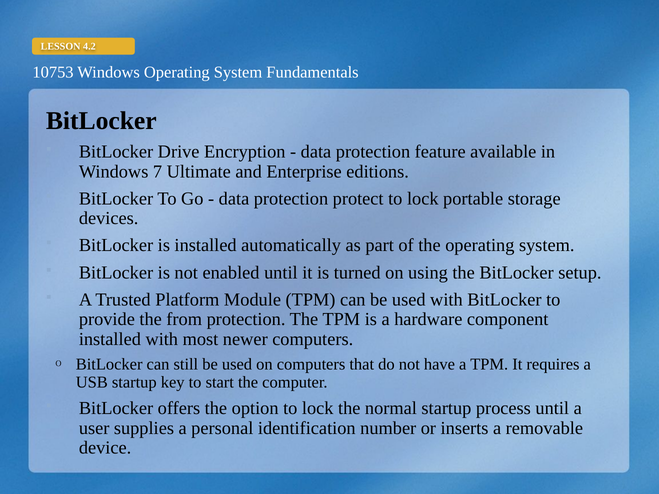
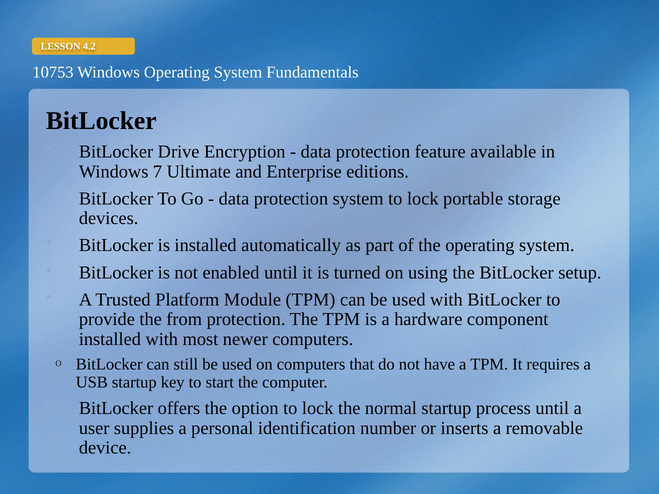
protection protect: protect -> system (358, 199)
